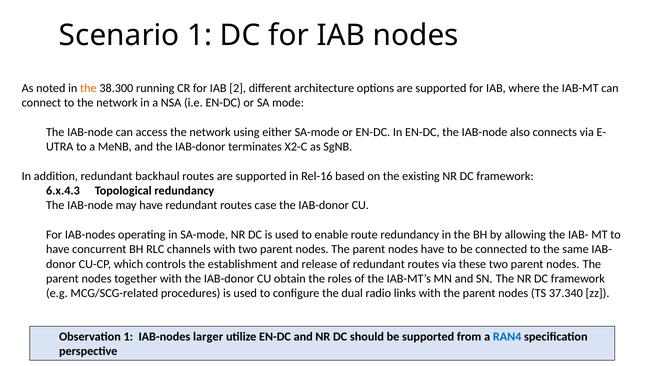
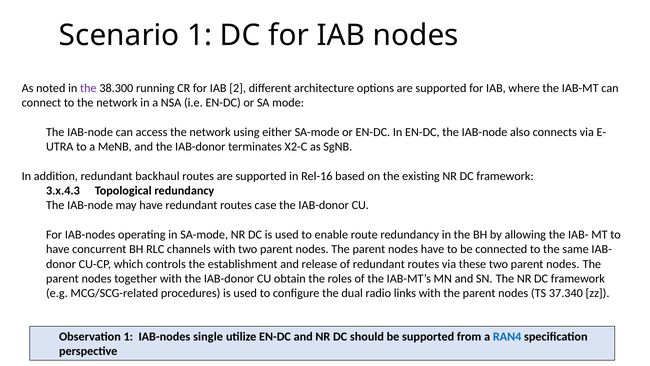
the colour: orange -> purple (88, 88)
6.x.4.3: 6.x.4.3 -> 3.x.4.3 (63, 191)
larger: larger -> single (208, 336)
